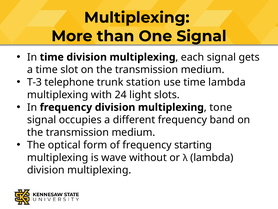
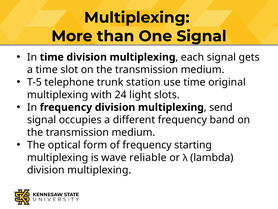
T-3: T-3 -> T-5 (35, 82)
time lambda: lambda -> original (227, 82)
tone: tone -> send (221, 107)
without: without -> reliable (148, 157)
